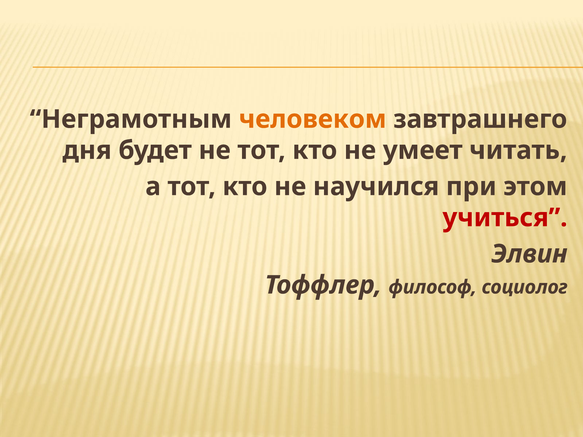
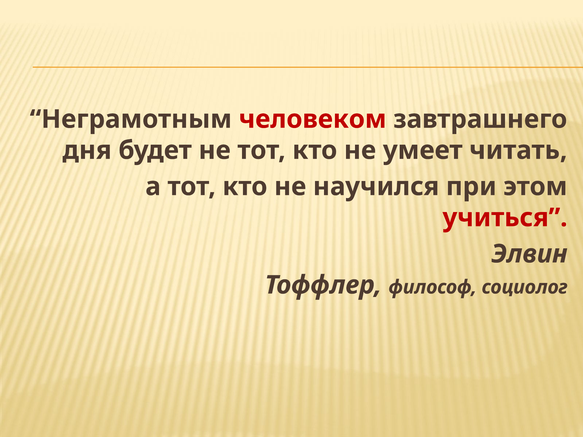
человеком colour: orange -> red (313, 119)
